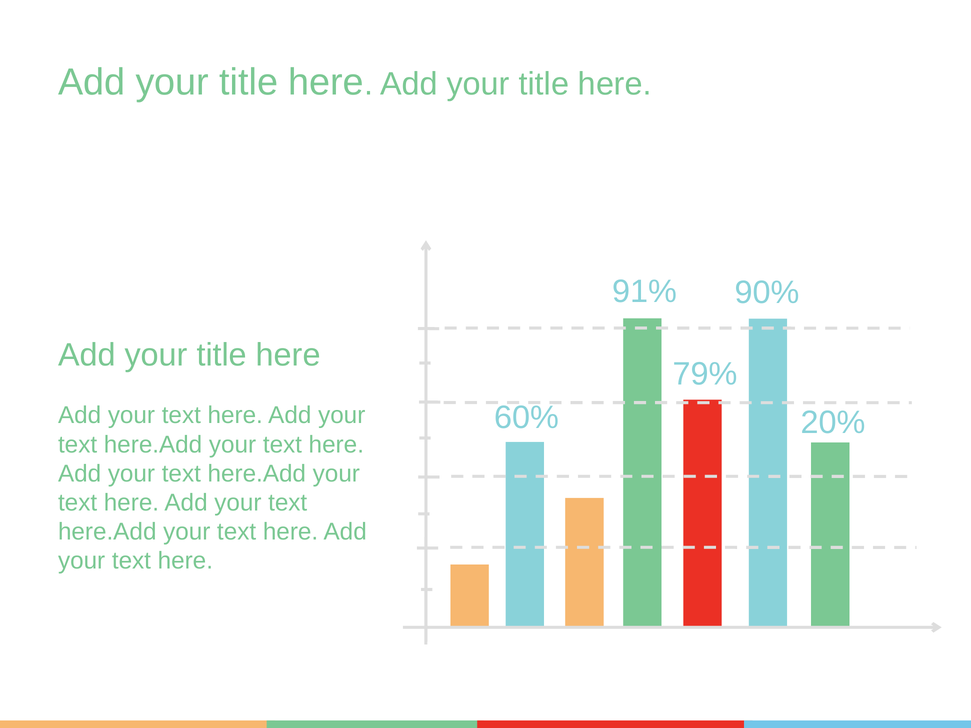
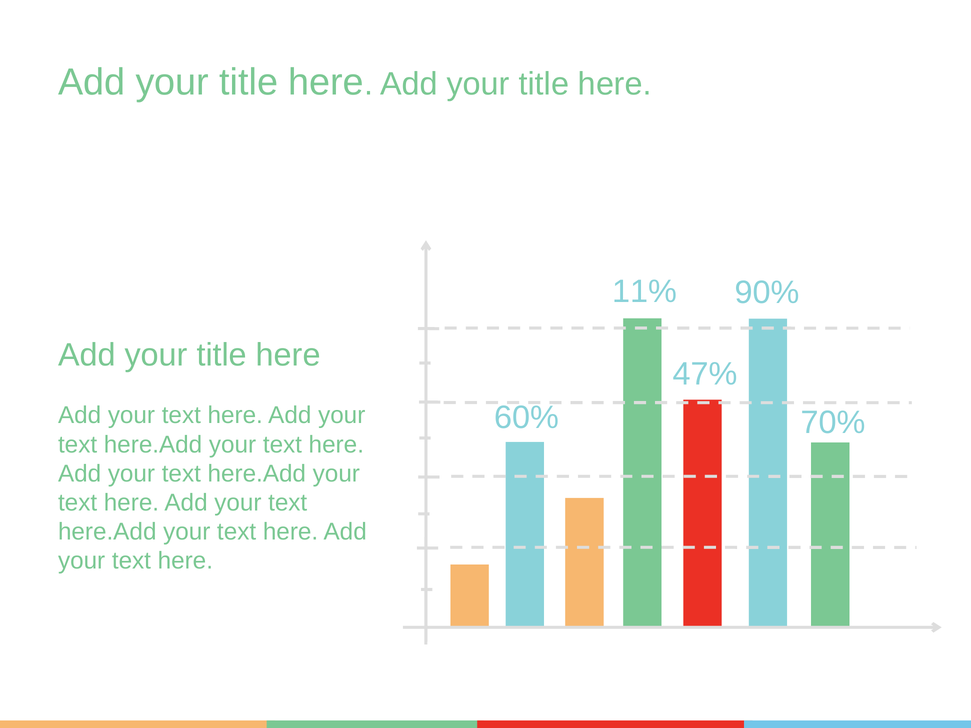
91%: 91% -> 11% (645, 291)
79%: 79% -> 47% (705, 374)
20%: 20% -> 70% (833, 423)
